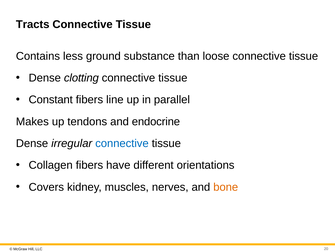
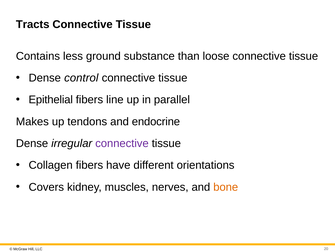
clotting: clotting -> control (81, 78)
Constant: Constant -> Epithelial (51, 99)
connective colour: blue -> purple (122, 143)
